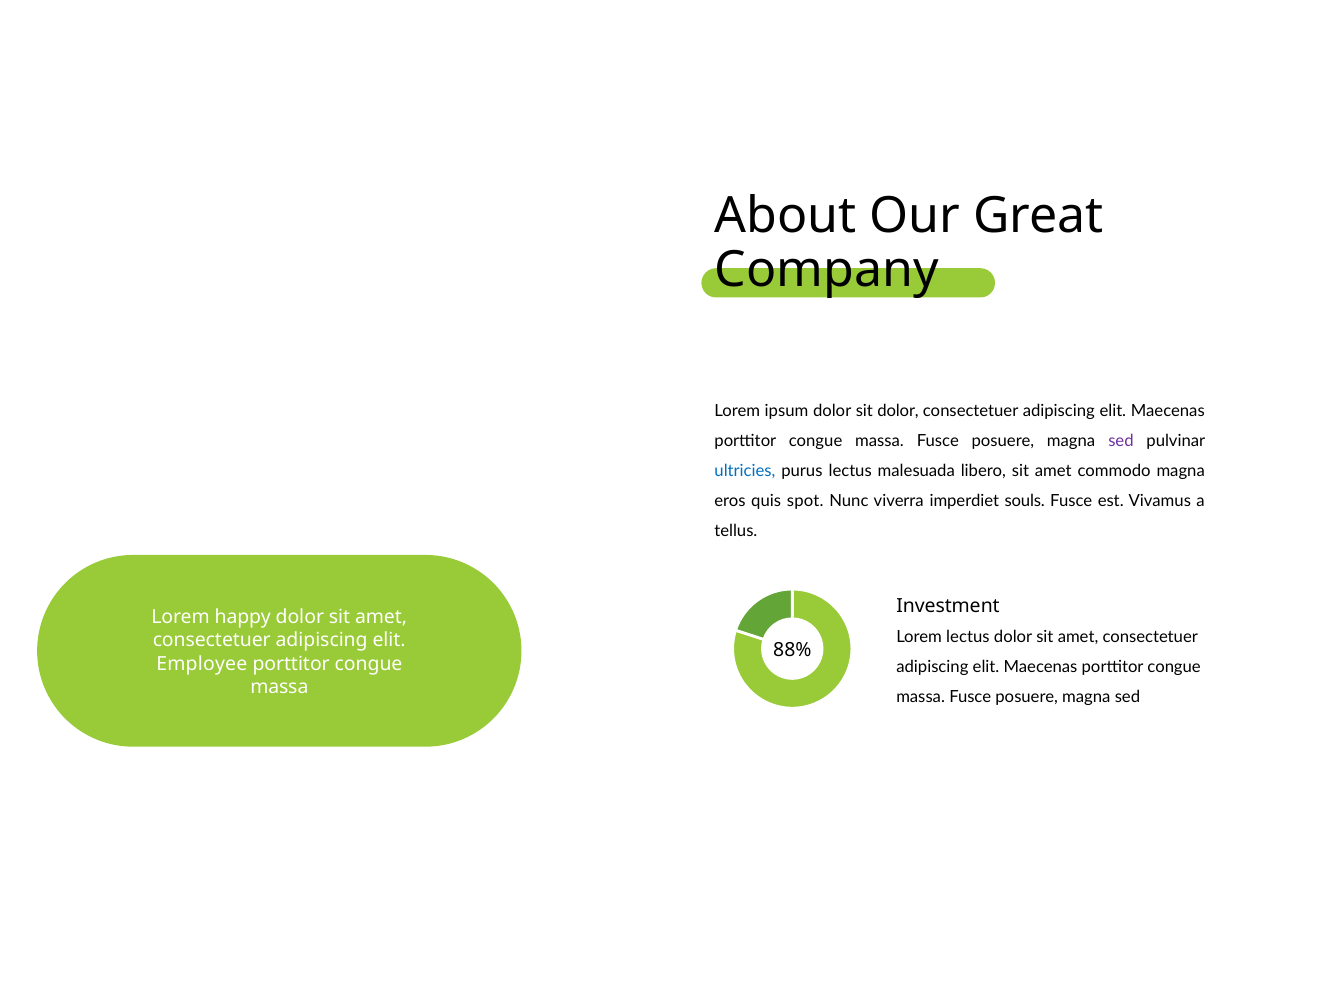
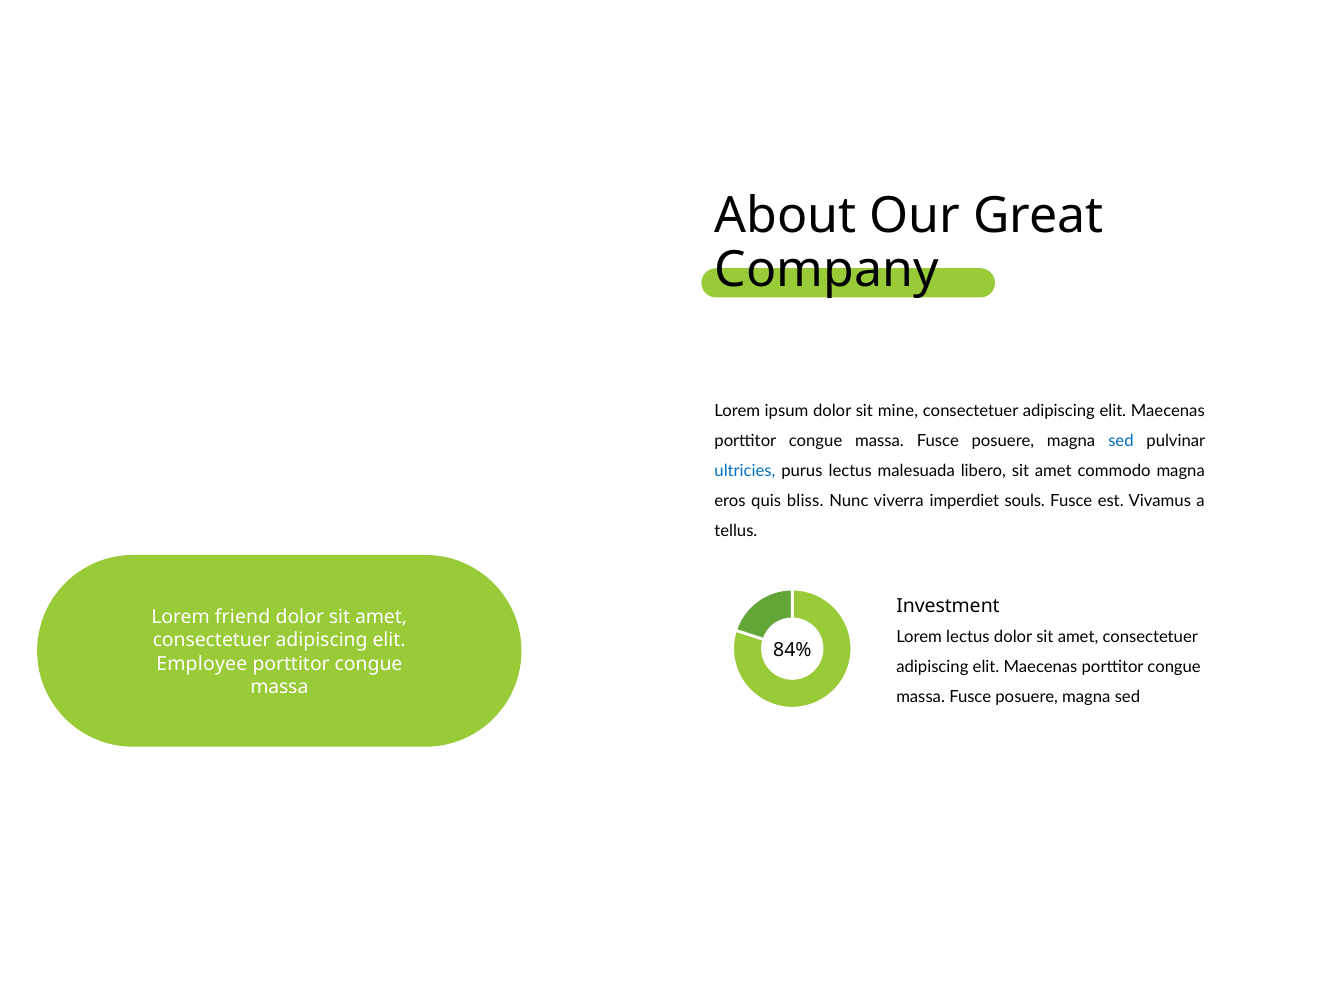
sit dolor: dolor -> mine (898, 411)
sed colour: purple -> blue (1121, 441)
spot: spot -> bliss (805, 501)
happy: happy -> friend (243, 618)
88%: 88% -> 84% (792, 650)
